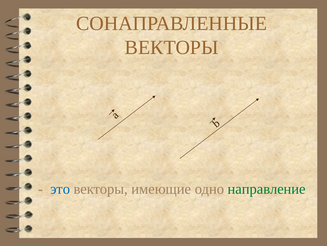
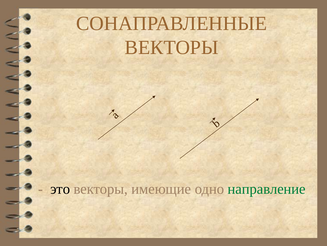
это colour: blue -> black (60, 188)
